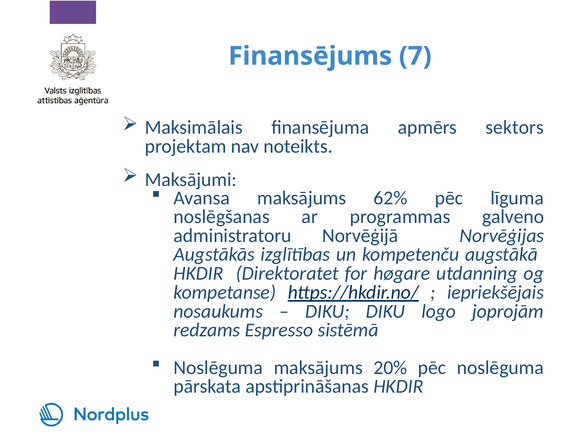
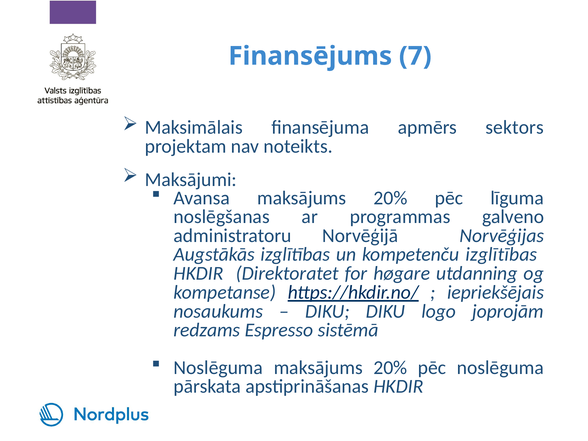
Avansa maksājums 62%: 62% -> 20% (391, 198)
kompetenču augstākā: augstākā -> izglītības (501, 254)
